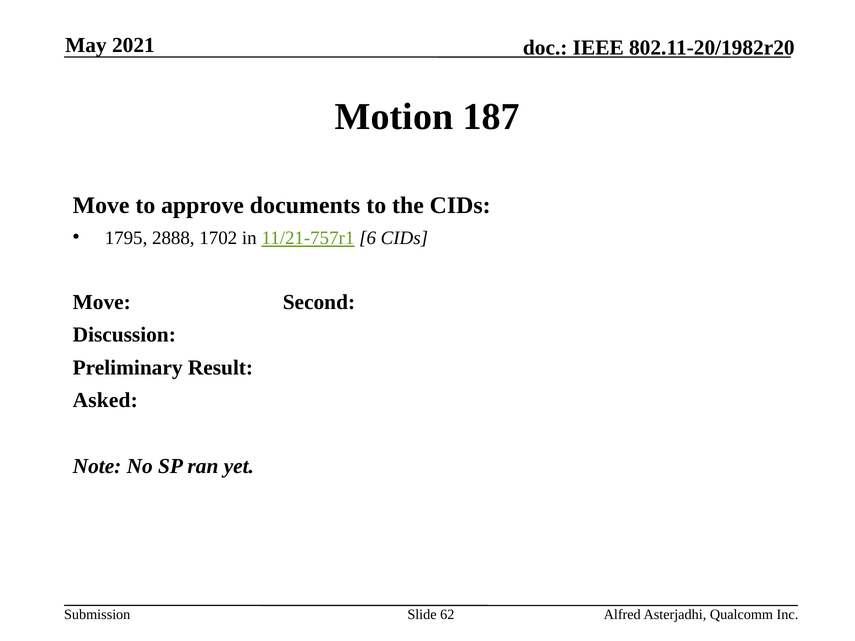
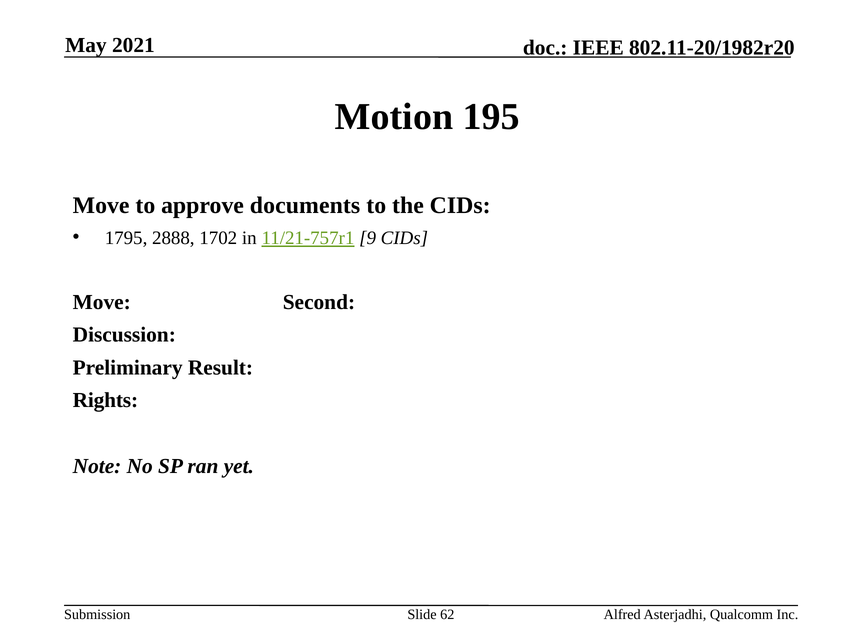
187: 187 -> 195 (491, 117)
6: 6 -> 9 (368, 238)
Asked: Asked -> Rights (105, 401)
